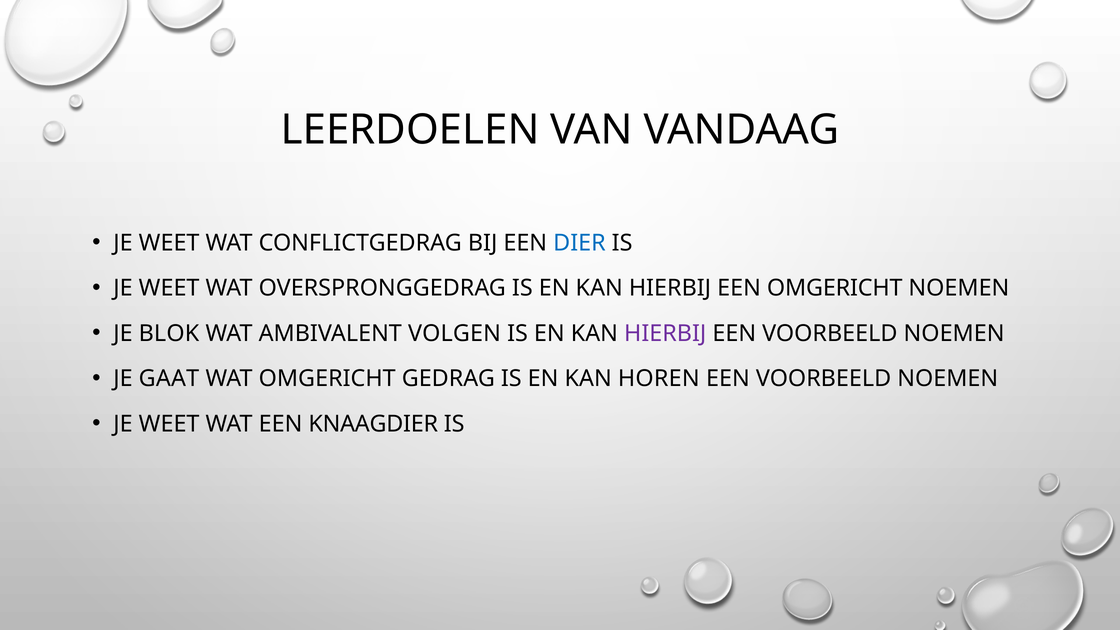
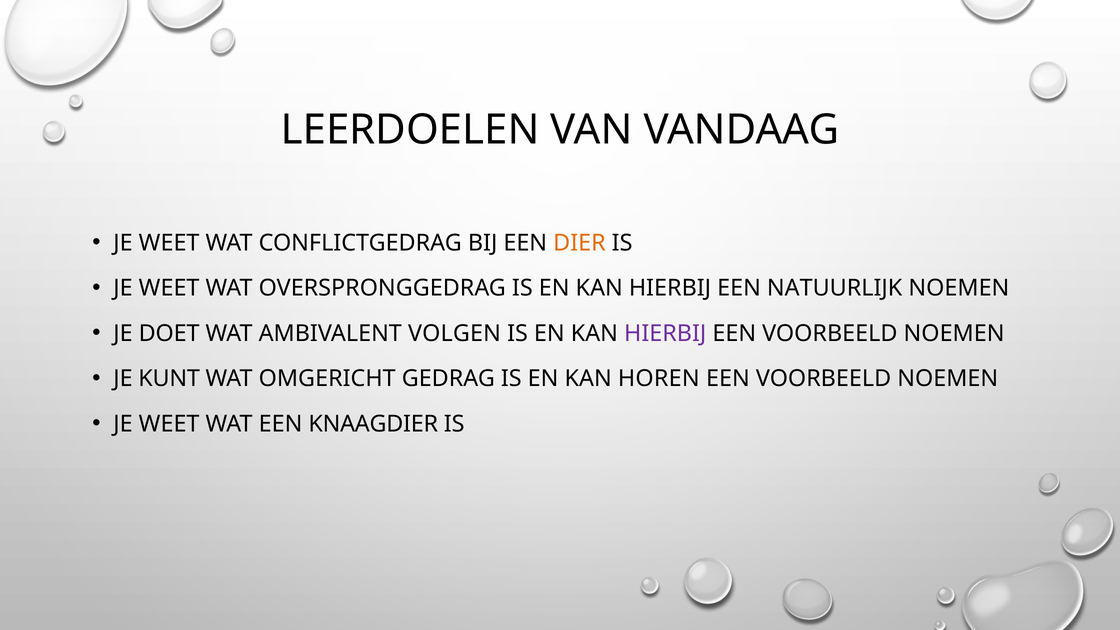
DIER colour: blue -> orange (579, 243)
EEN OMGERICHT: OMGERICHT -> NATUURLIJK (835, 288)
BLOK: BLOK -> DOET (169, 333)
GAAT: GAAT -> KUNT (169, 379)
